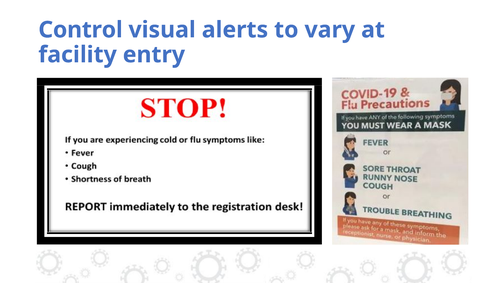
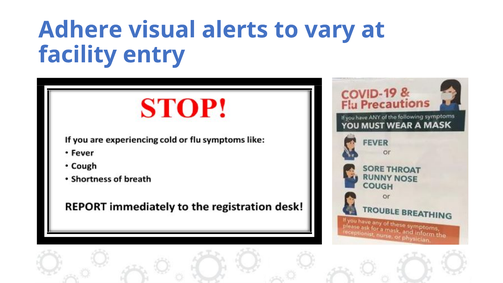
Control: Control -> Adhere (80, 30)
